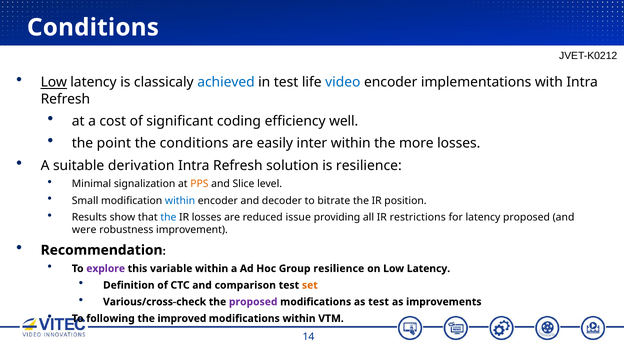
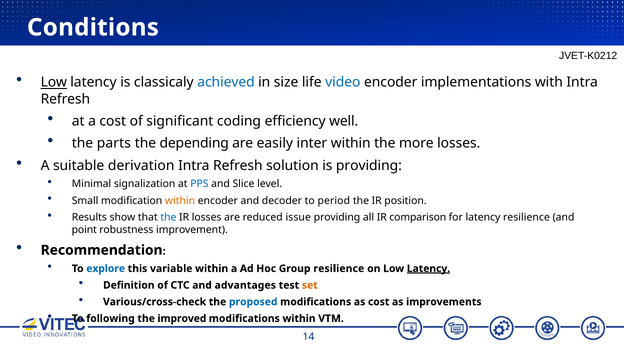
in test: test -> size (286, 82)
point: point -> parts (114, 143)
the conditions: conditions -> depending (194, 143)
is resilience: resilience -> providing (369, 166)
PPS colour: orange -> blue (199, 184)
within colour: blue -> orange (180, 201)
bitrate: bitrate -> period (334, 201)
restrictions: restrictions -> comparison (418, 217)
latency proposed: proposed -> resilience (526, 217)
were: were -> point (84, 230)
explore colour: purple -> blue (106, 269)
Latency underline: none -> present (428, 269)
comparison: comparison -> advantages (245, 285)
proposed colour: purple -> blue (253, 302)
as test: test -> cost (379, 302)
